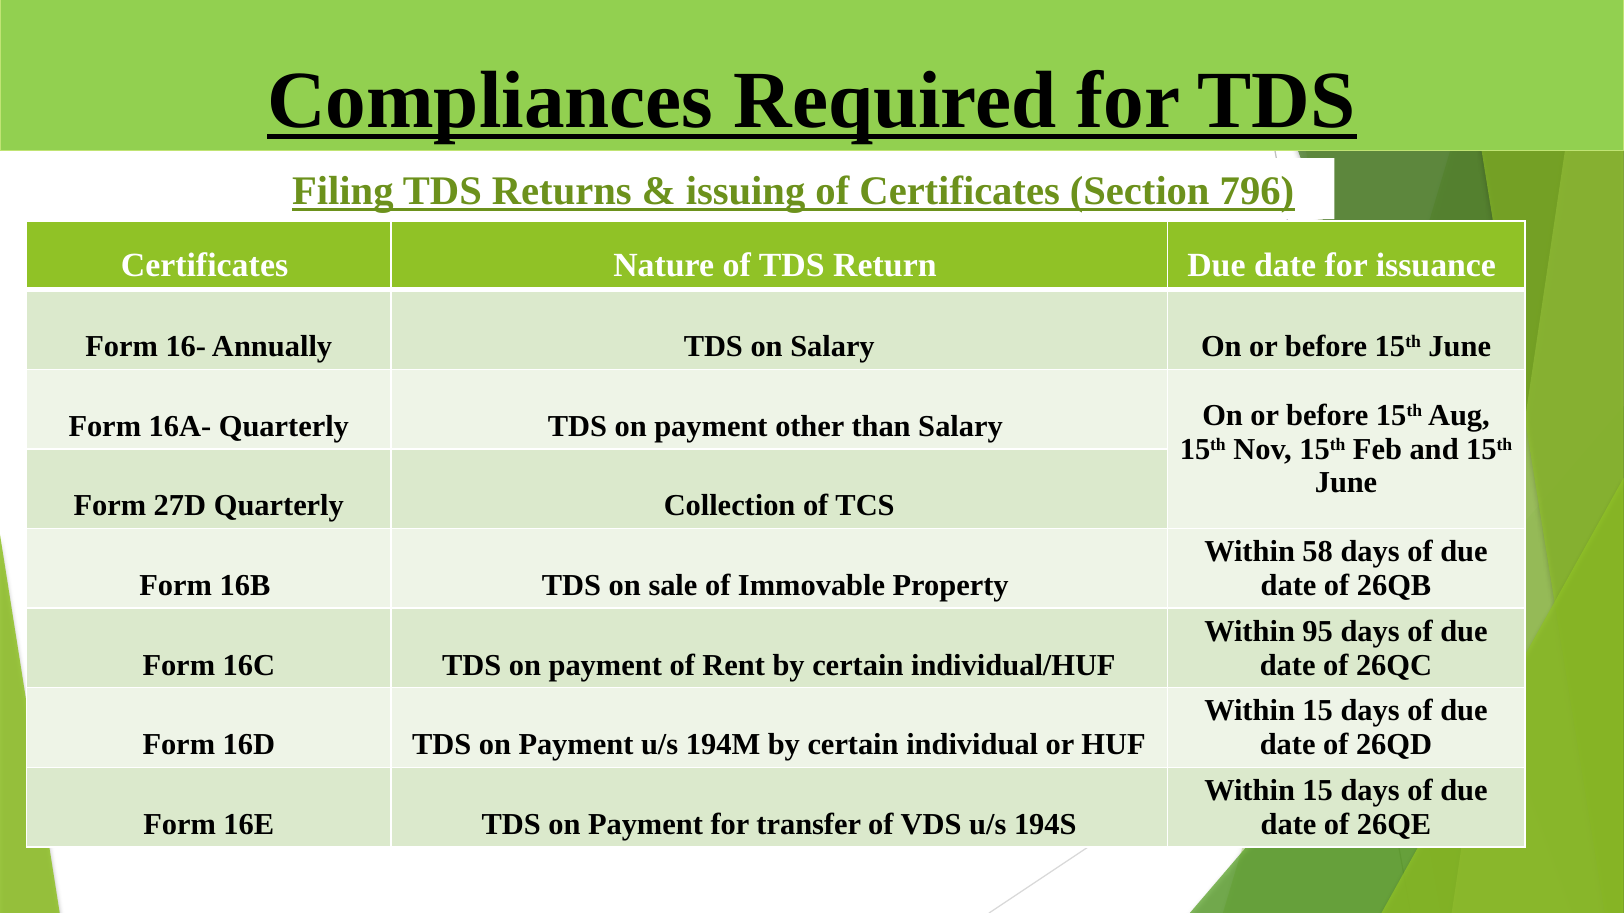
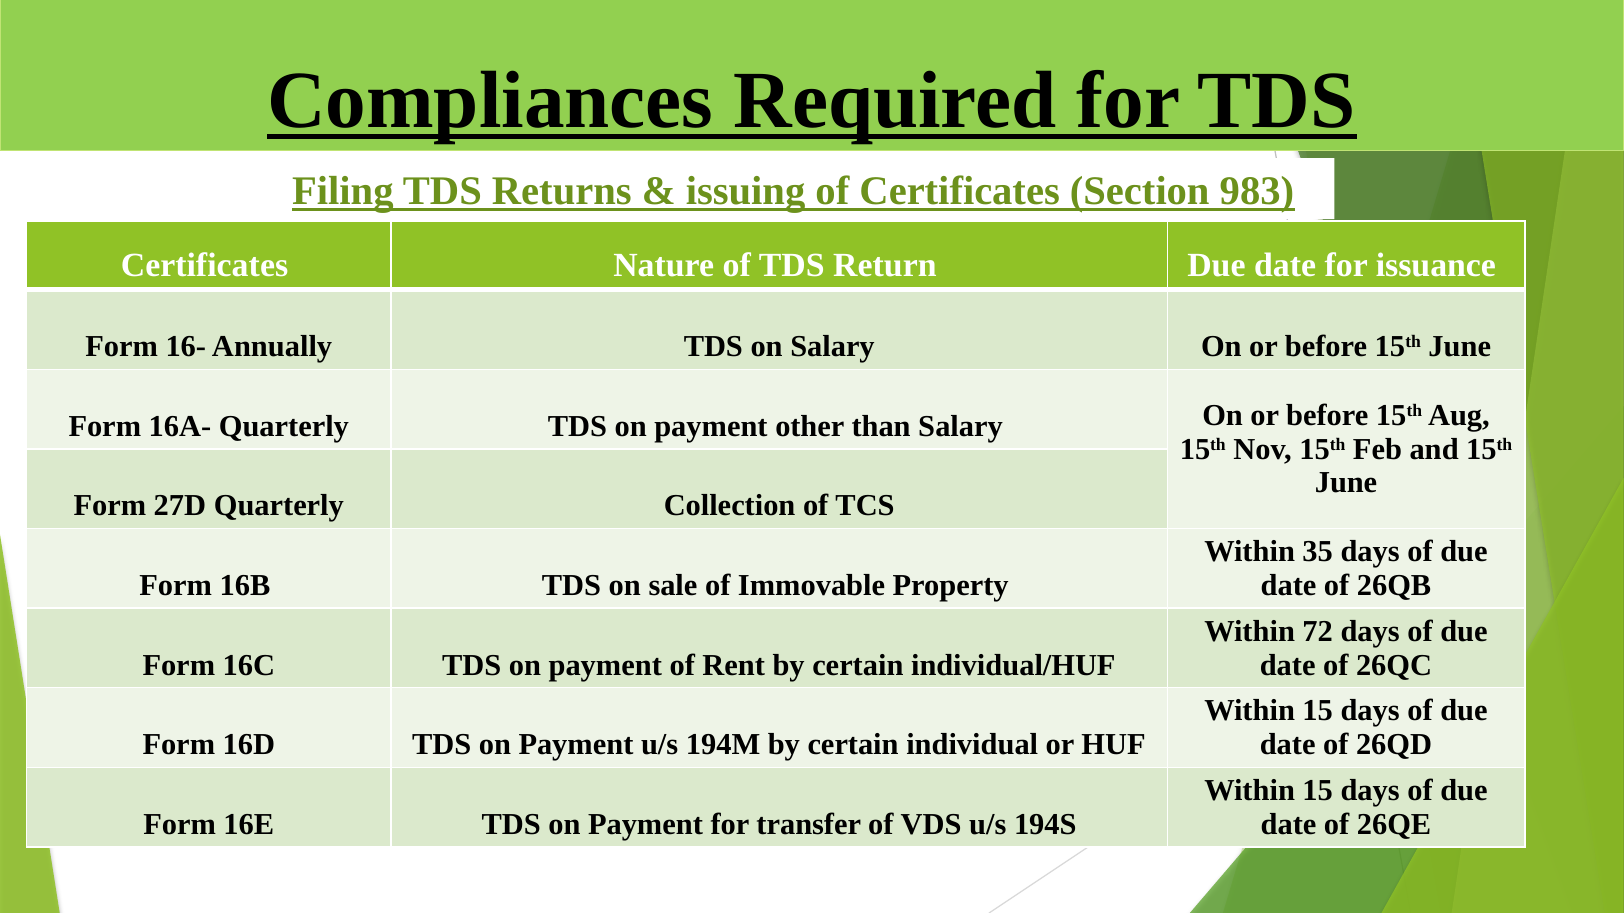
796: 796 -> 983 (1257, 192)
58: 58 -> 35 (1318, 552)
95: 95 -> 72 (1318, 632)
